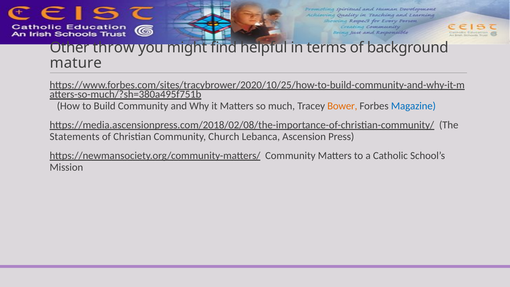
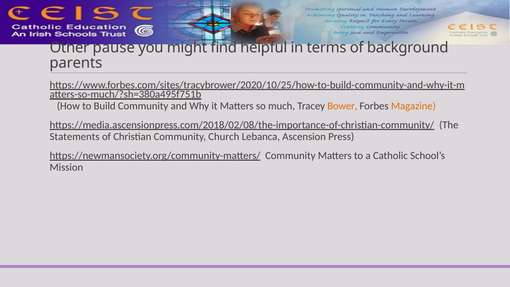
throw: throw -> pause (114, 48)
mature: mature -> parents (76, 63)
Magazine colour: blue -> orange (413, 106)
